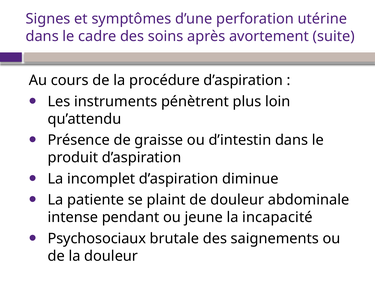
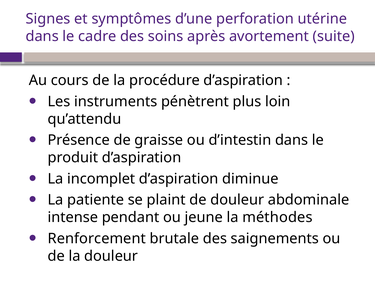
incapacité: incapacité -> méthodes (277, 218)
Psychosociaux: Psychosociaux -> Renforcement (97, 239)
